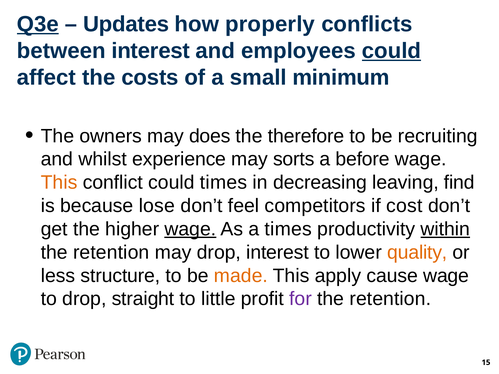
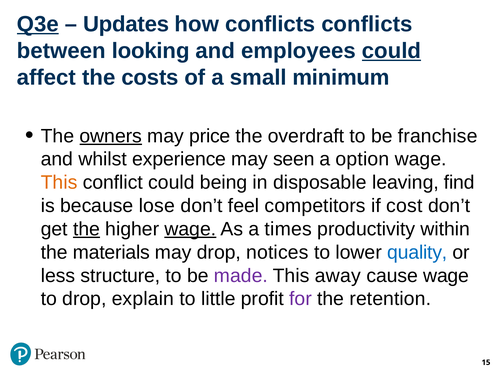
how properly: properly -> conflicts (270, 24)
between interest: interest -> looking (151, 51)
owners underline: none -> present (111, 136)
does: does -> price (210, 136)
therefore: therefore -> overdraft (306, 136)
recruiting: recruiting -> franchise (438, 136)
sorts: sorts -> seen (294, 159)
before: before -> option (362, 159)
could times: times -> being (224, 183)
decreasing: decreasing -> disposable (320, 183)
the underline: none -> present (87, 229)
within underline: present -> none (445, 229)
retention: retention -> materials (111, 253)
drop interest: interest -> notices (277, 253)
quality colour: orange -> blue (417, 253)
made colour: orange -> purple (241, 276)
apply: apply -> away (338, 276)
straight: straight -> explain (143, 299)
